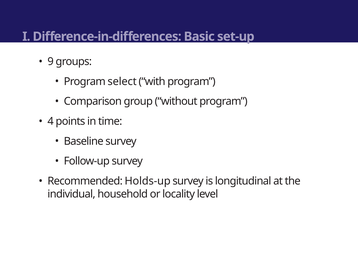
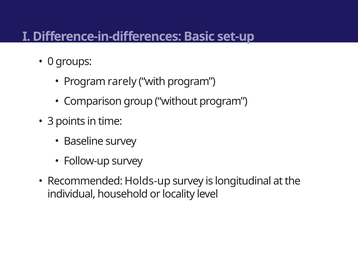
9: 9 -> 0 (51, 61)
select: select -> rarely (122, 81)
4: 4 -> 3 (51, 121)
